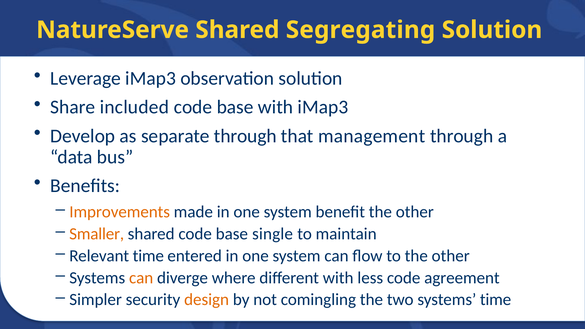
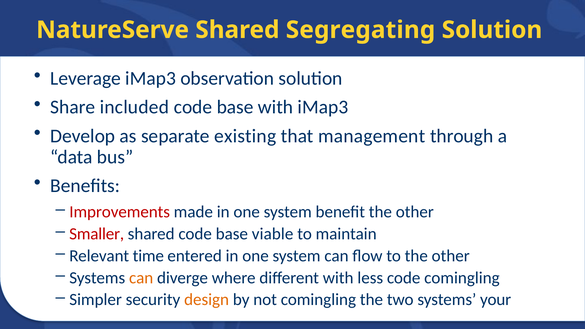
separate through: through -> existing (245, 136)
Improvements colour: orange -> red (120, 212)
Smaller colour: orange -> red (97, 234)
single: single -> viable (273, 234)
code agreement: agreement -> comingling (462, 278)
systems time: time -> your (496, 300)
